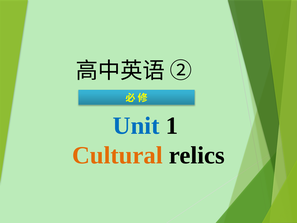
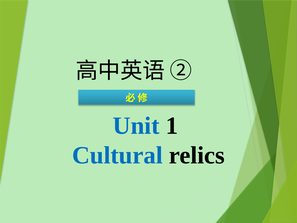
Cultural colour: orange -> blue (117, 155)
